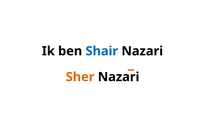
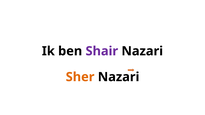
Shair colour: blue -> purple (102, 51)
